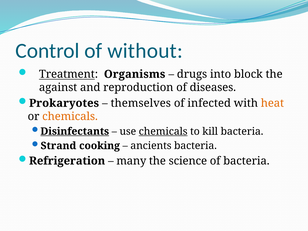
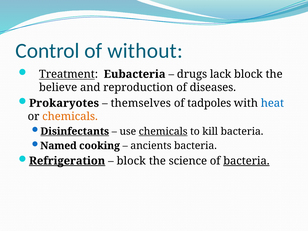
Organisms: Organisms -> Eubacteria (135, 74)
into: into -> lack (221, 74)
against: against -> believe (58, 88)
infected: infected -> tadpoles (209, 103)
heat colour: orange -> blue (272, 103)
Strand: Strand -> Named (59, 146)
Refrigeration underline: none -> present (67, 161)
many: many -> block (131, 161)
bacteria underline: none -> present (246, 161)
